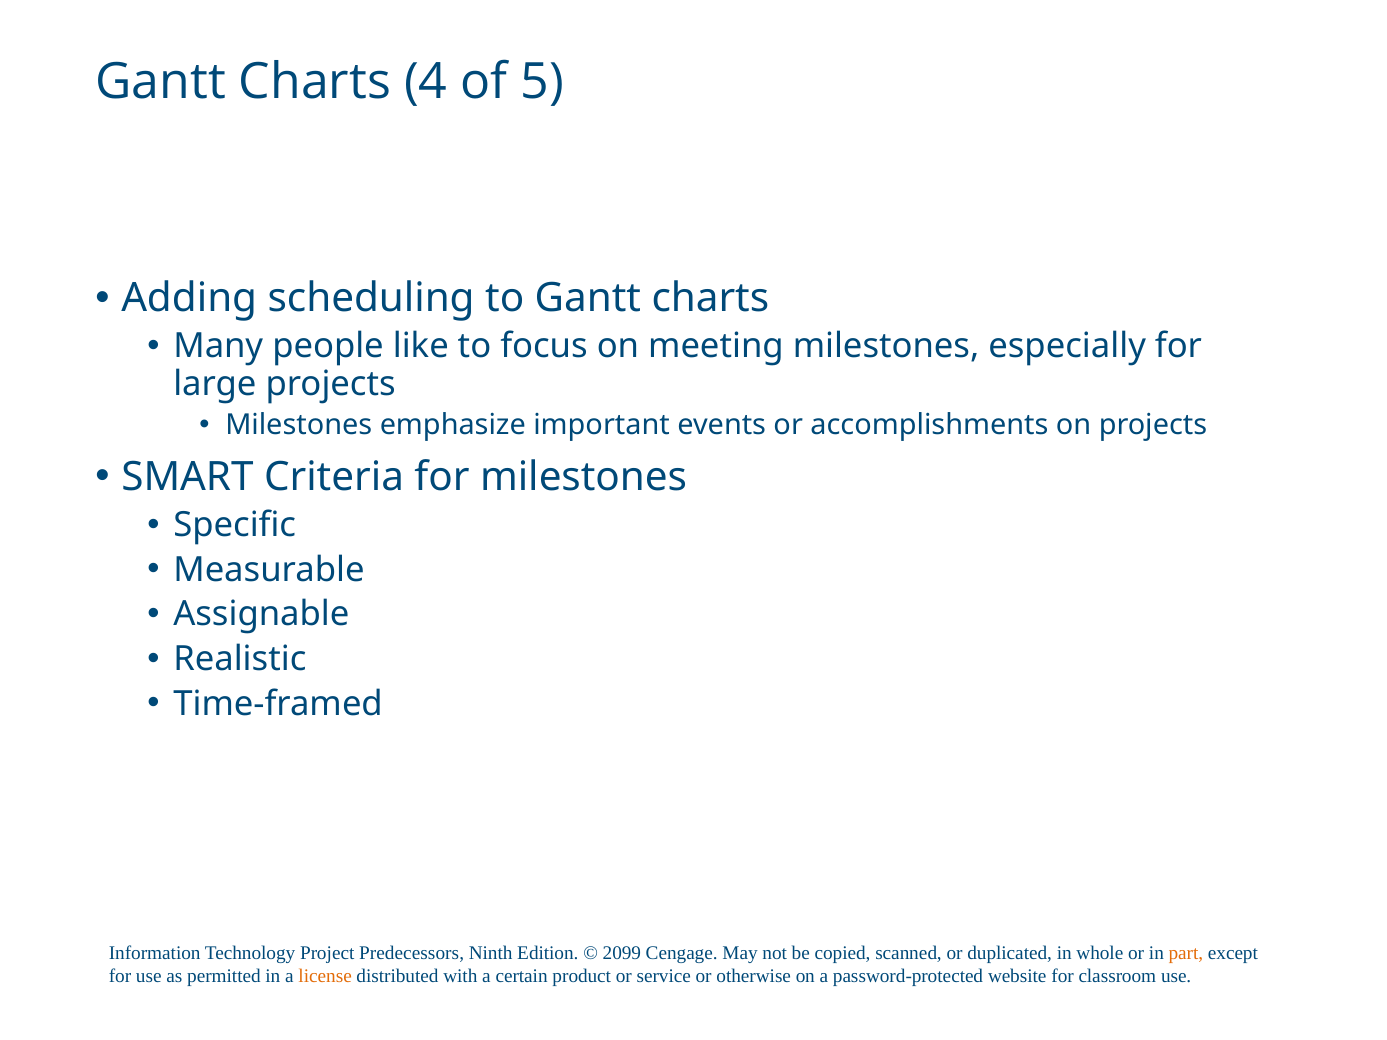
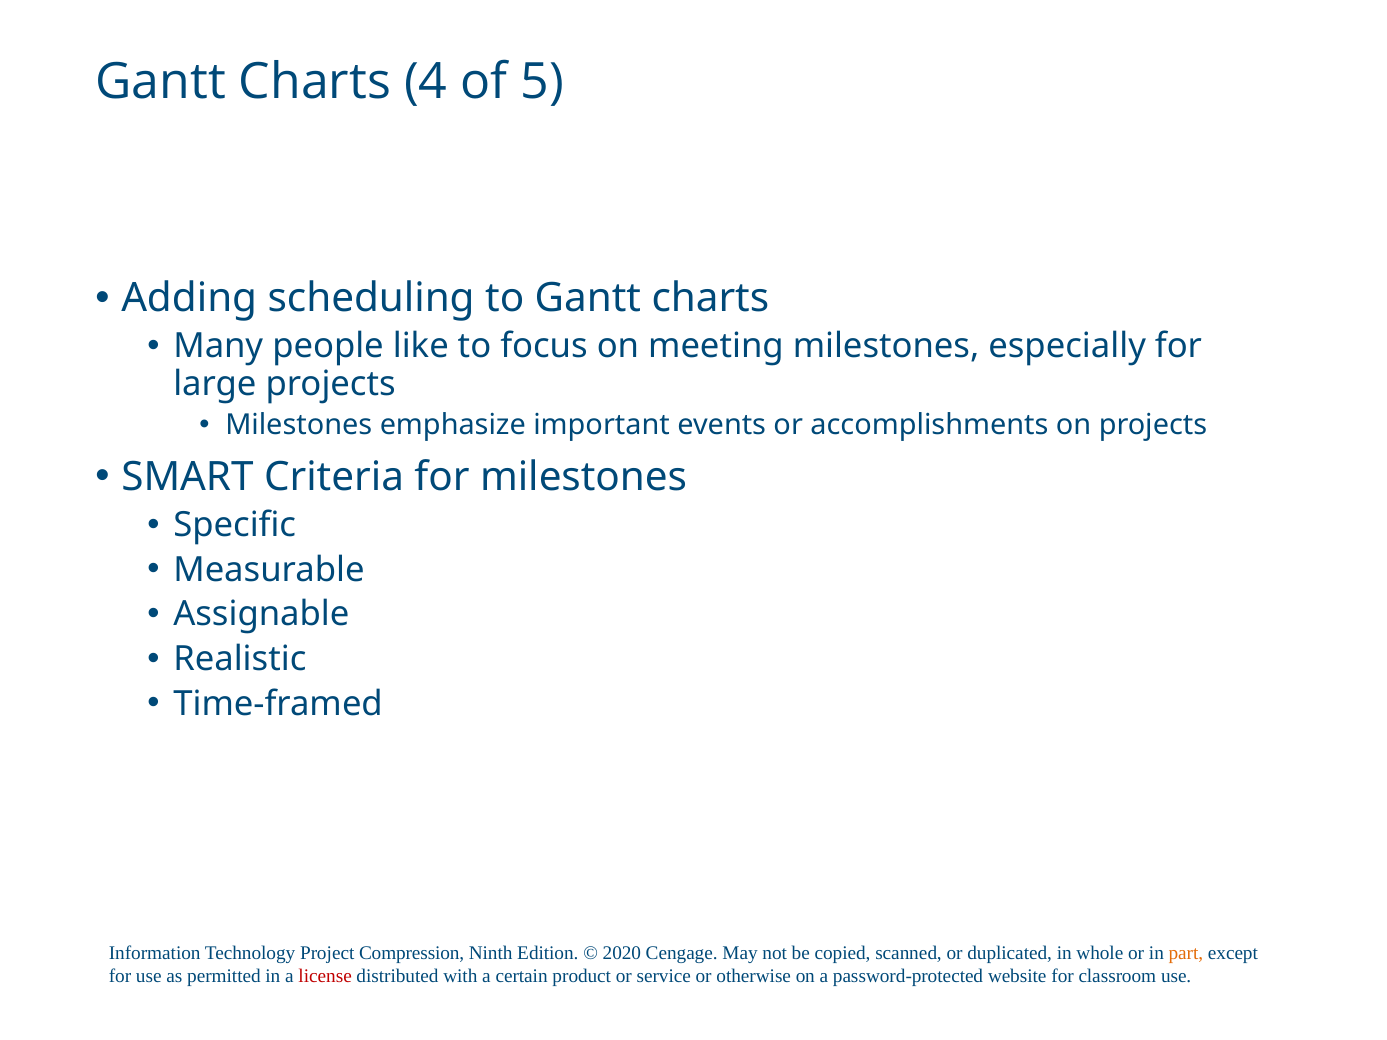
Predecessors: Predecessors -> Compression (412, 954)
2099: 2099 -> 2020 (622, 954)
license colour: orange -> red (325, 977)
